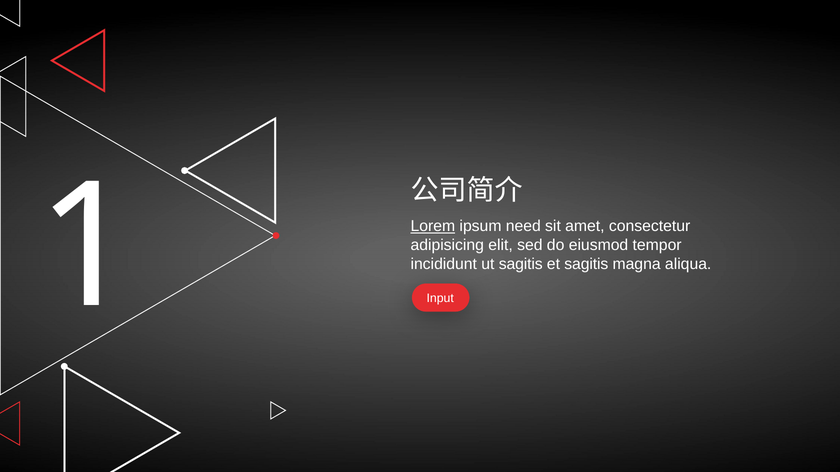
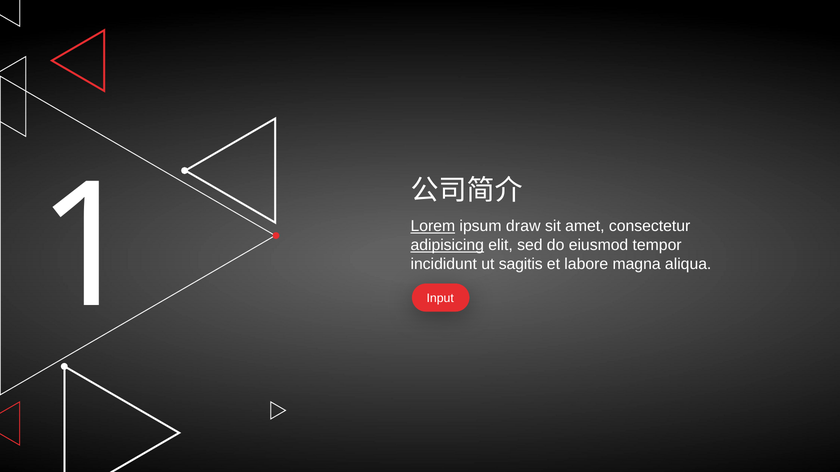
need: need -> draw (523, 226)
adipisicing underline: none -> present (447, 245)
et sagitis: sagitis -> labore (586, 264)
